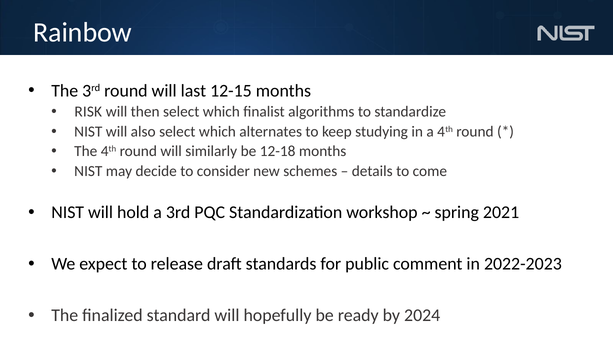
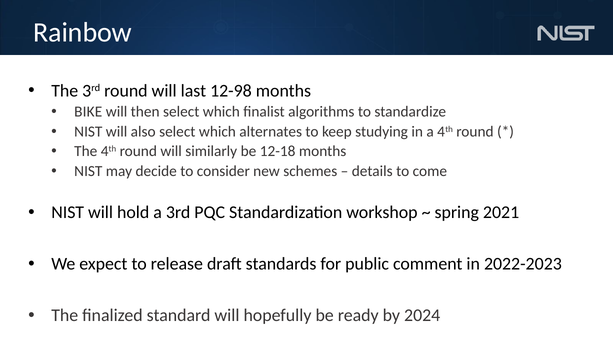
12-15: 12-15 -> 12-98 (231, 91)
RISK: RISK -> BIKE (88, 112)
